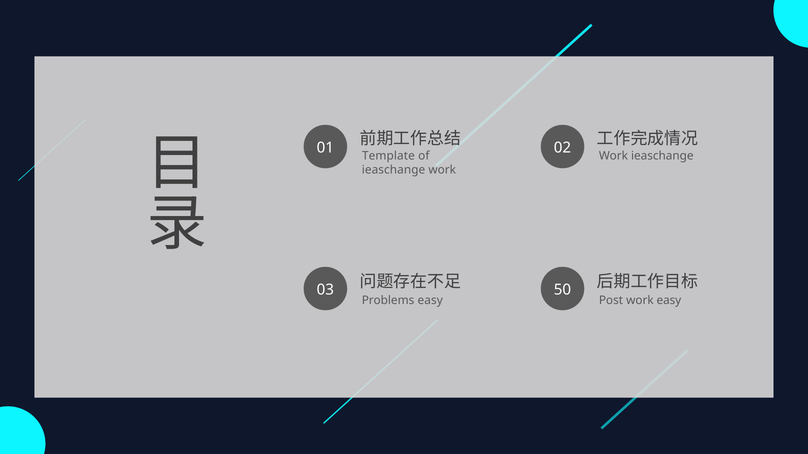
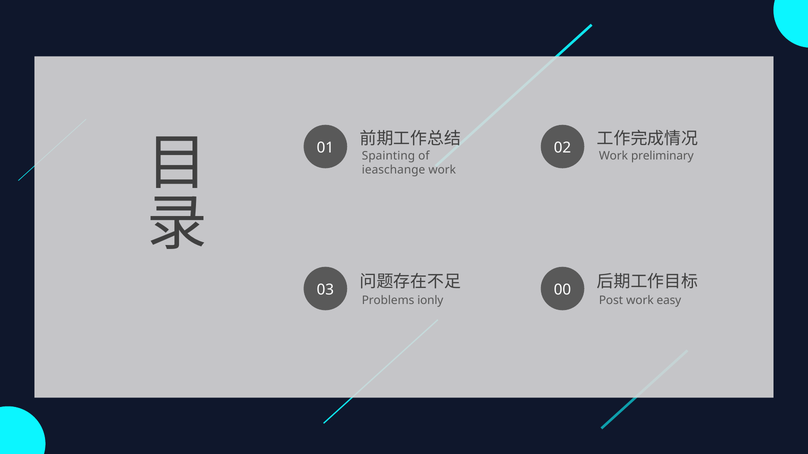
Template: Template -> Spainting (388, 156)
Work ieaschange: ieaschange -> preliminary (662, 156)
50: 50 -> 00 (563, 290)
Problems easy: easy -> ionly (430, 300)
